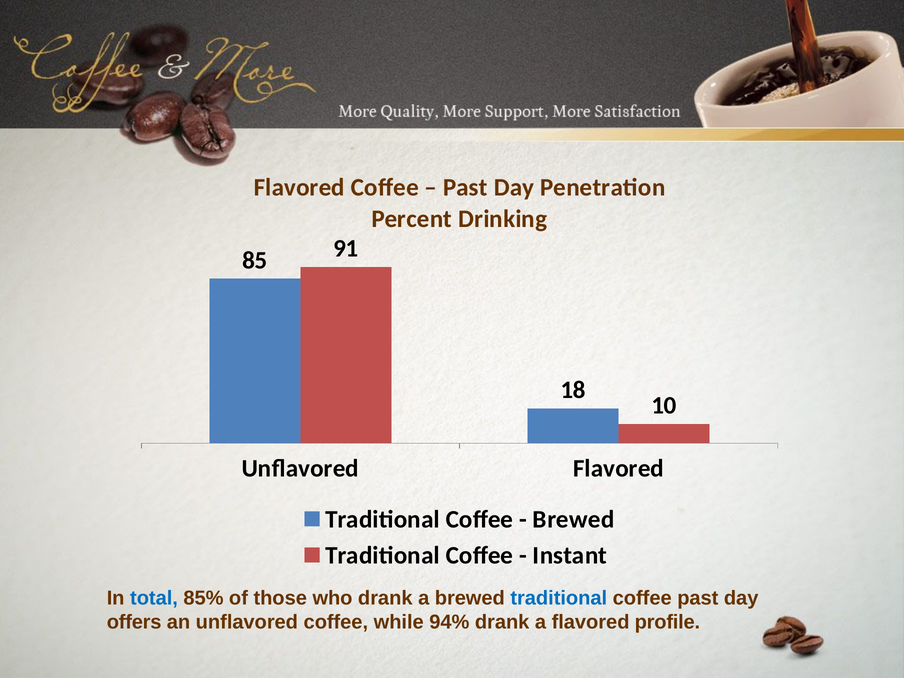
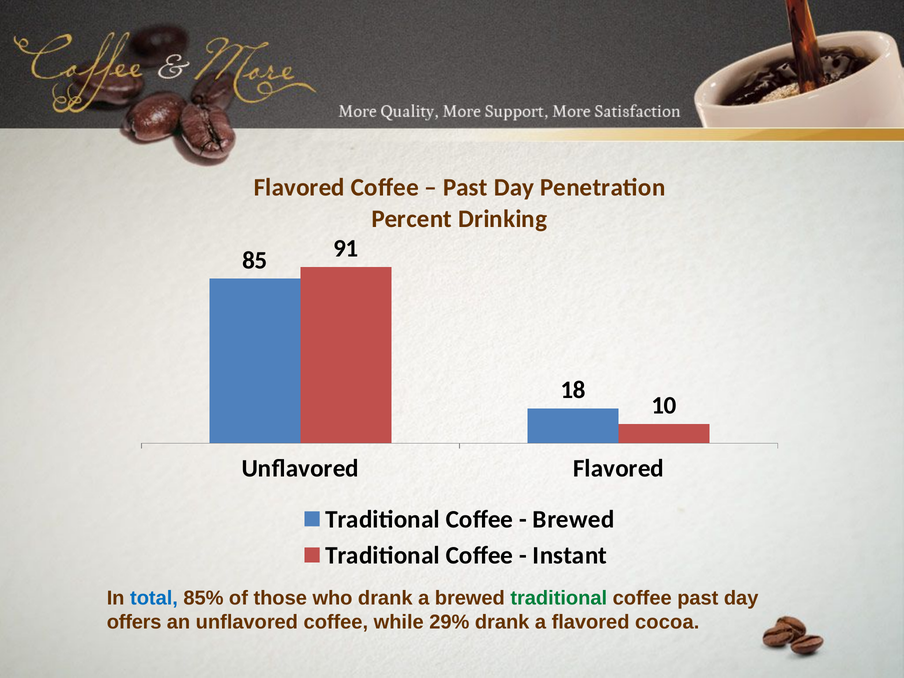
traditional colour: blue -> green (559, 598)
94%: 94% -> 29% (449, 622)
profile: profile -> cocoa (667, 622)
